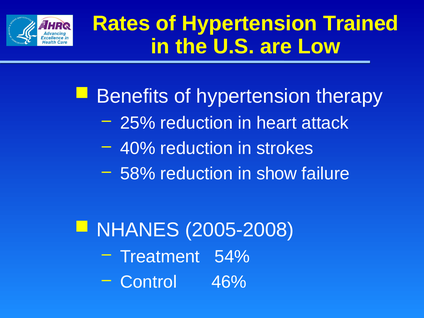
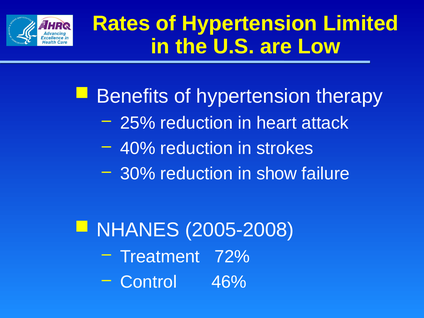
Trained: Trained -> Limited (361, 24)
58%: 58% -> 30% (138, 174)
54%: 54% -> 72% (232, 257)
